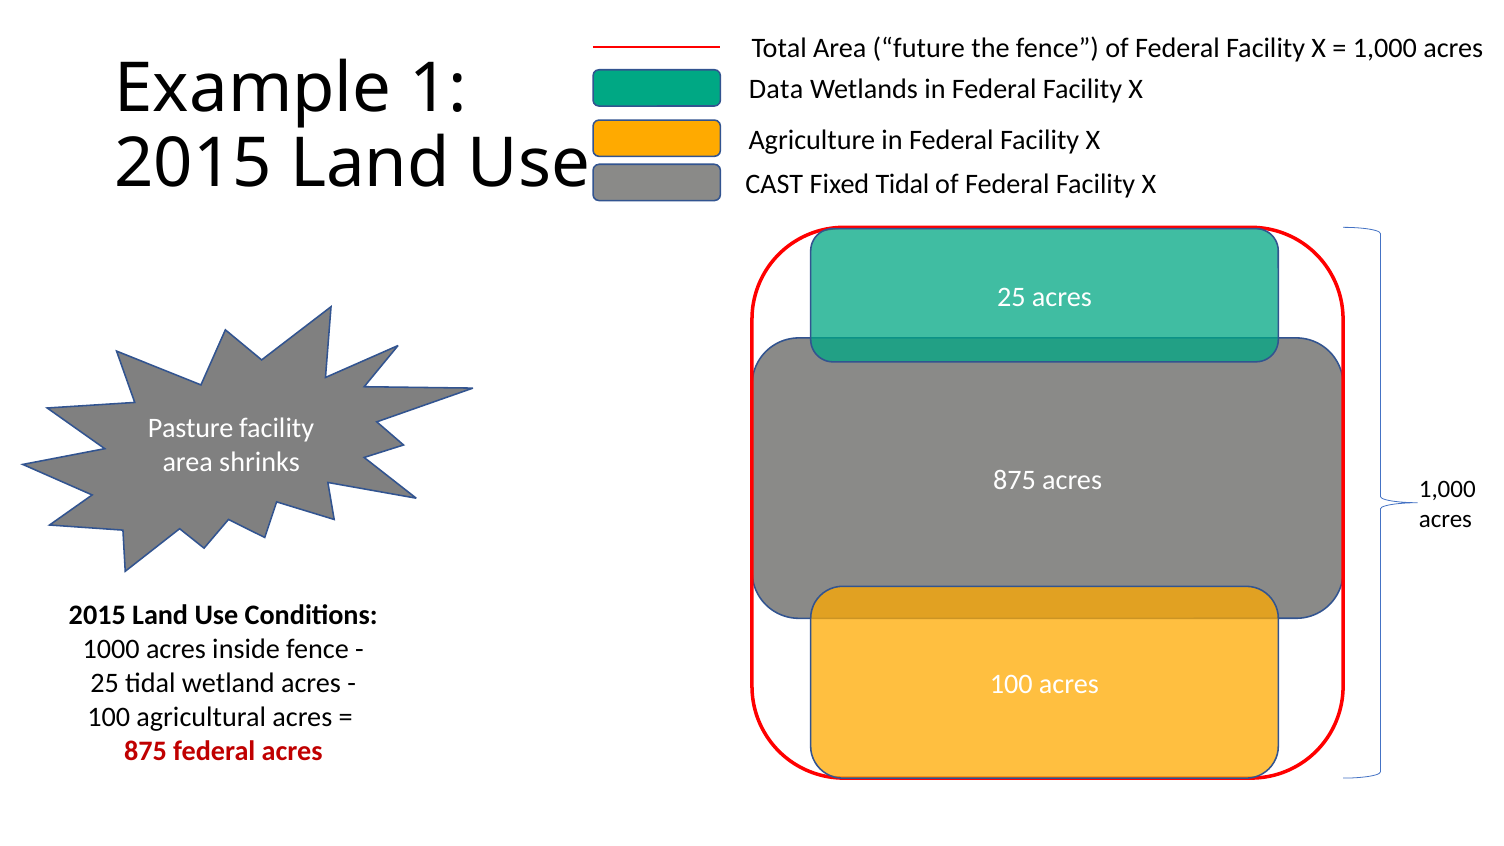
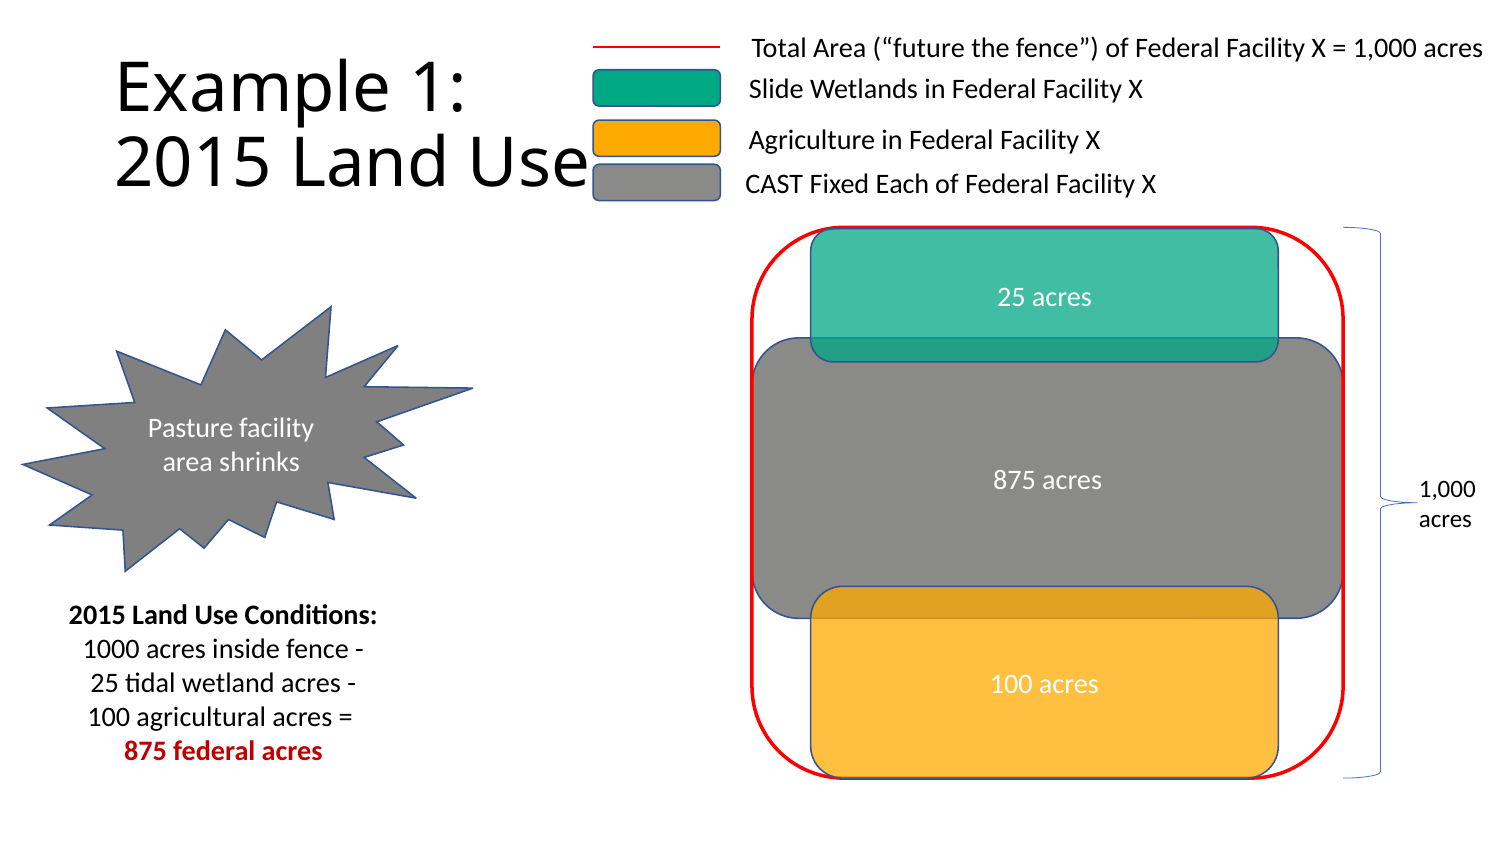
Data: Data -> Slide (776, 90)
Fixed Tidal: Tidal -> Each (902, 184)
